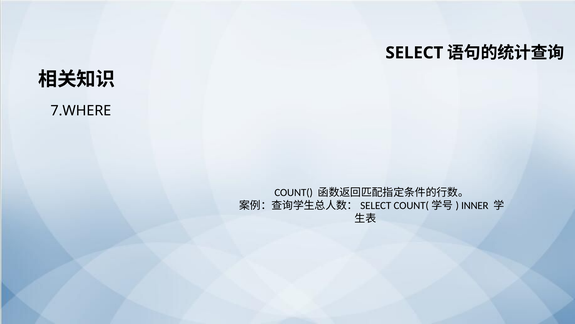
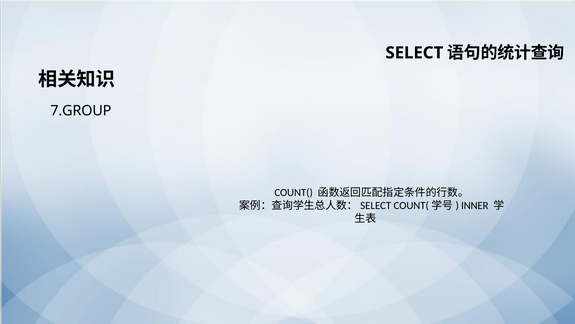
7.WHERE: 7.WHERE -> 7.GROUP (81, 111)
